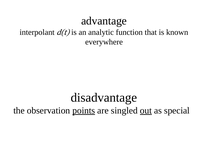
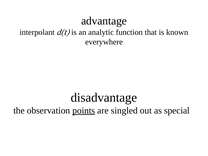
out underline: present -> none (146, 111)
